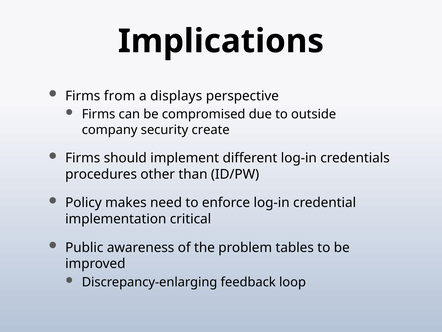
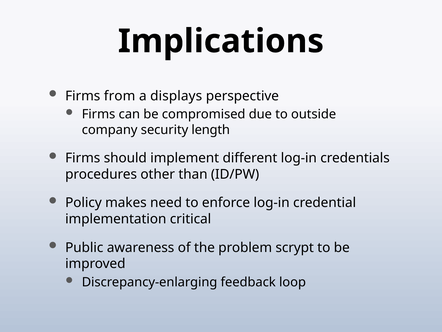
create: create -> length (211, 130)
tables: tables -> scrypt (295, 247)
